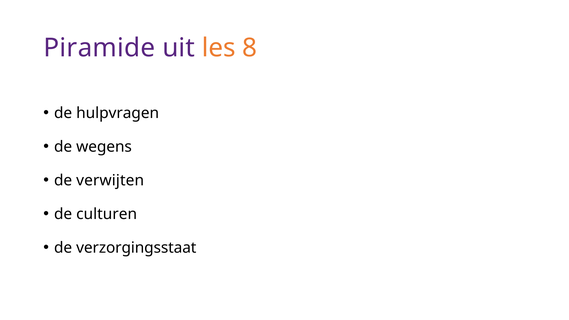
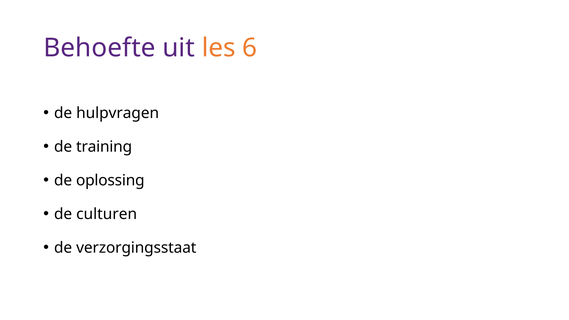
Piramide: Piramide -> Behoefte (99, 48)
8: 8 -> 6 (250, 48)
wegens: wegens -> training (104, 147)
verwijten: verwijten -> oplossing (110, 180)
